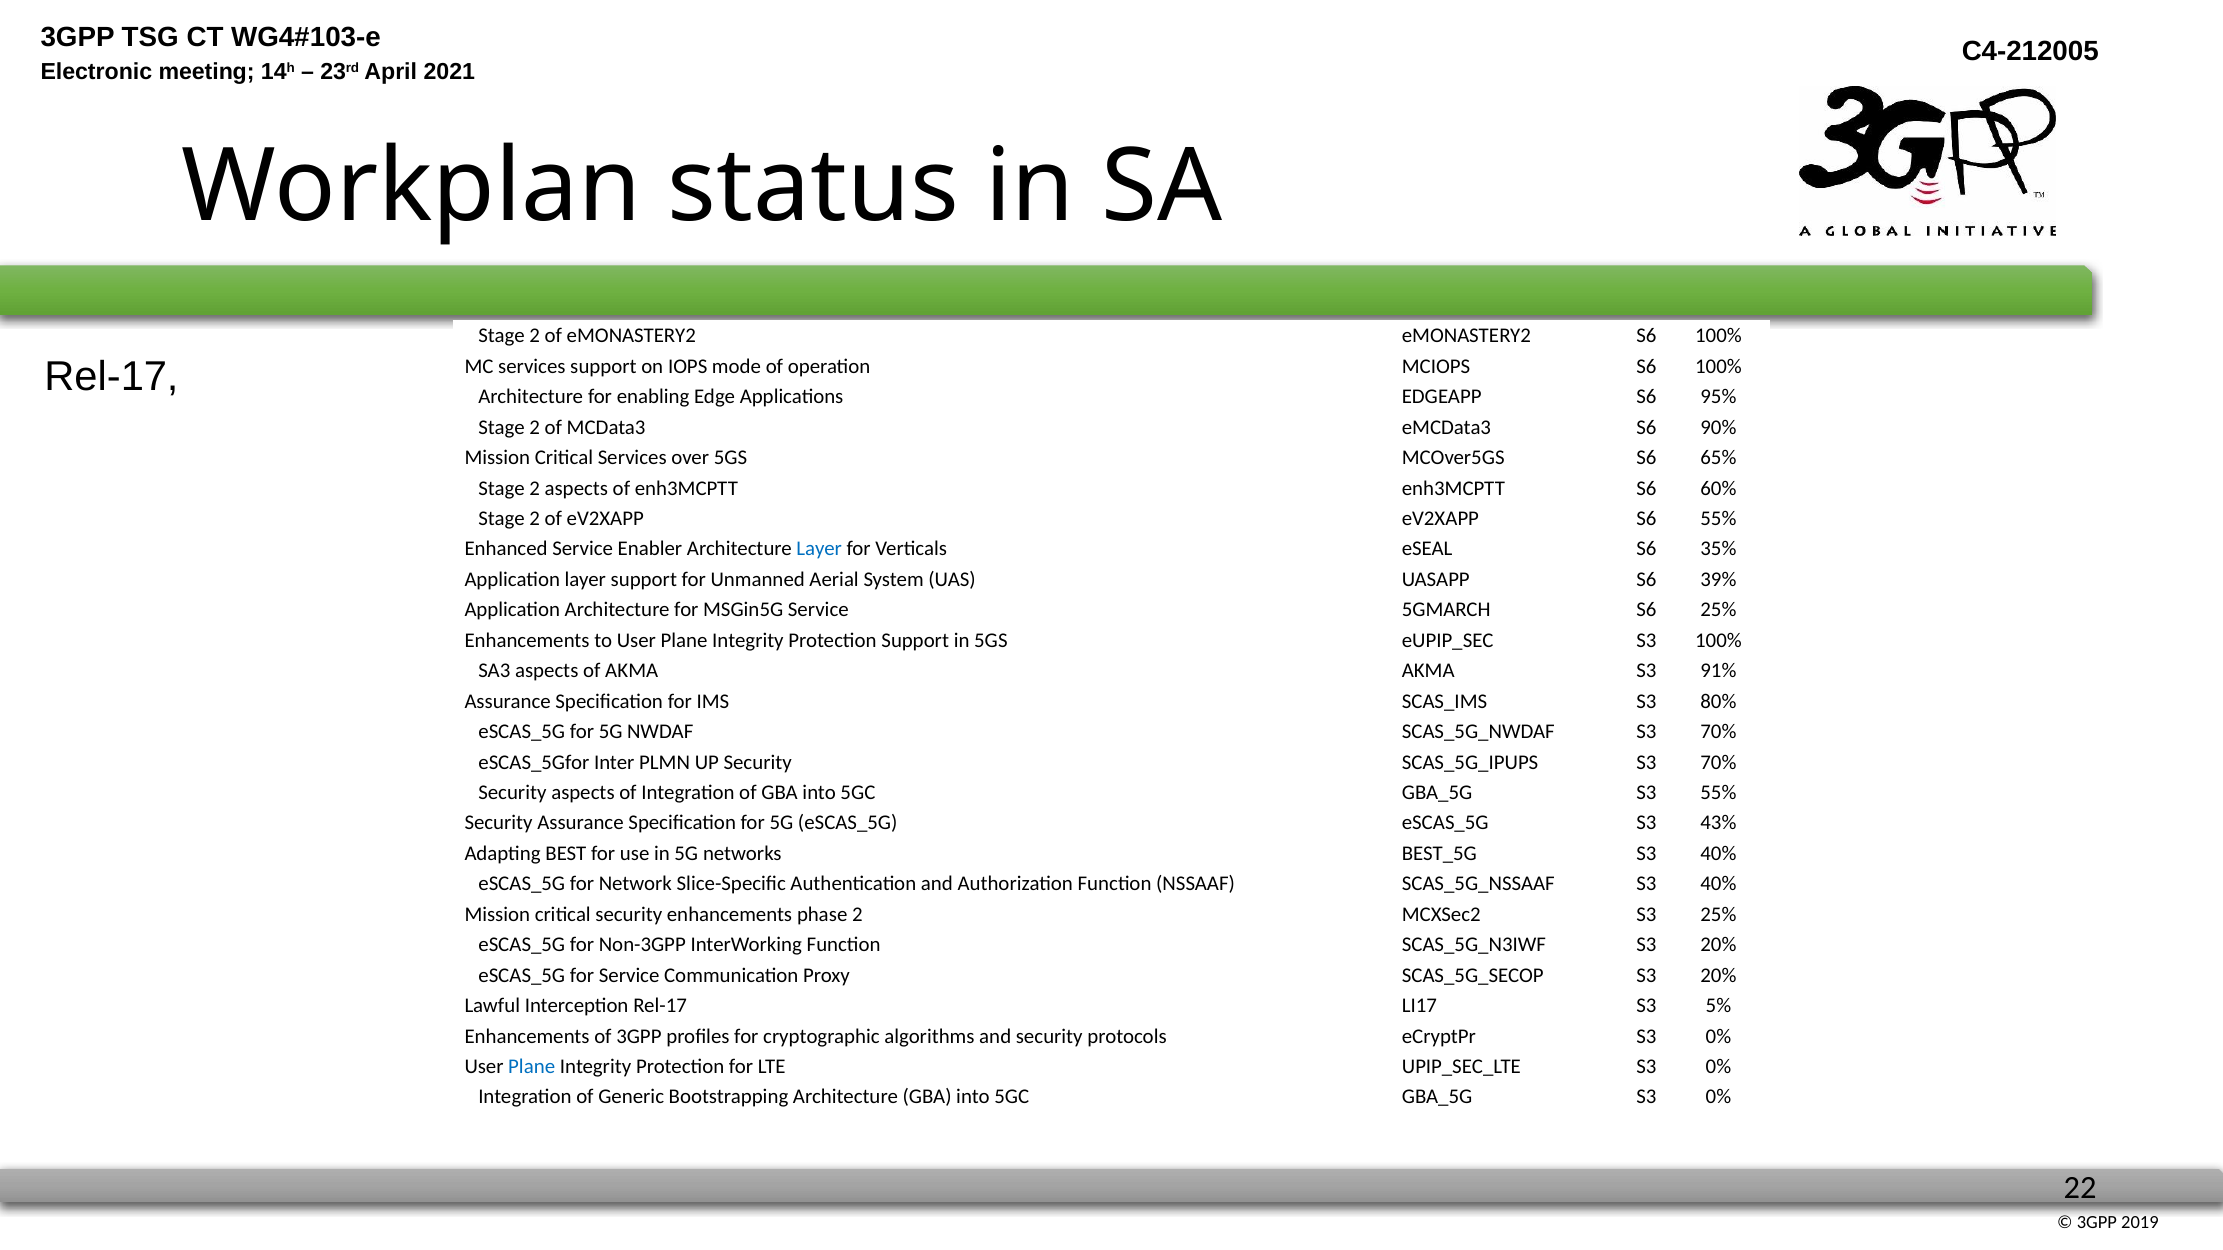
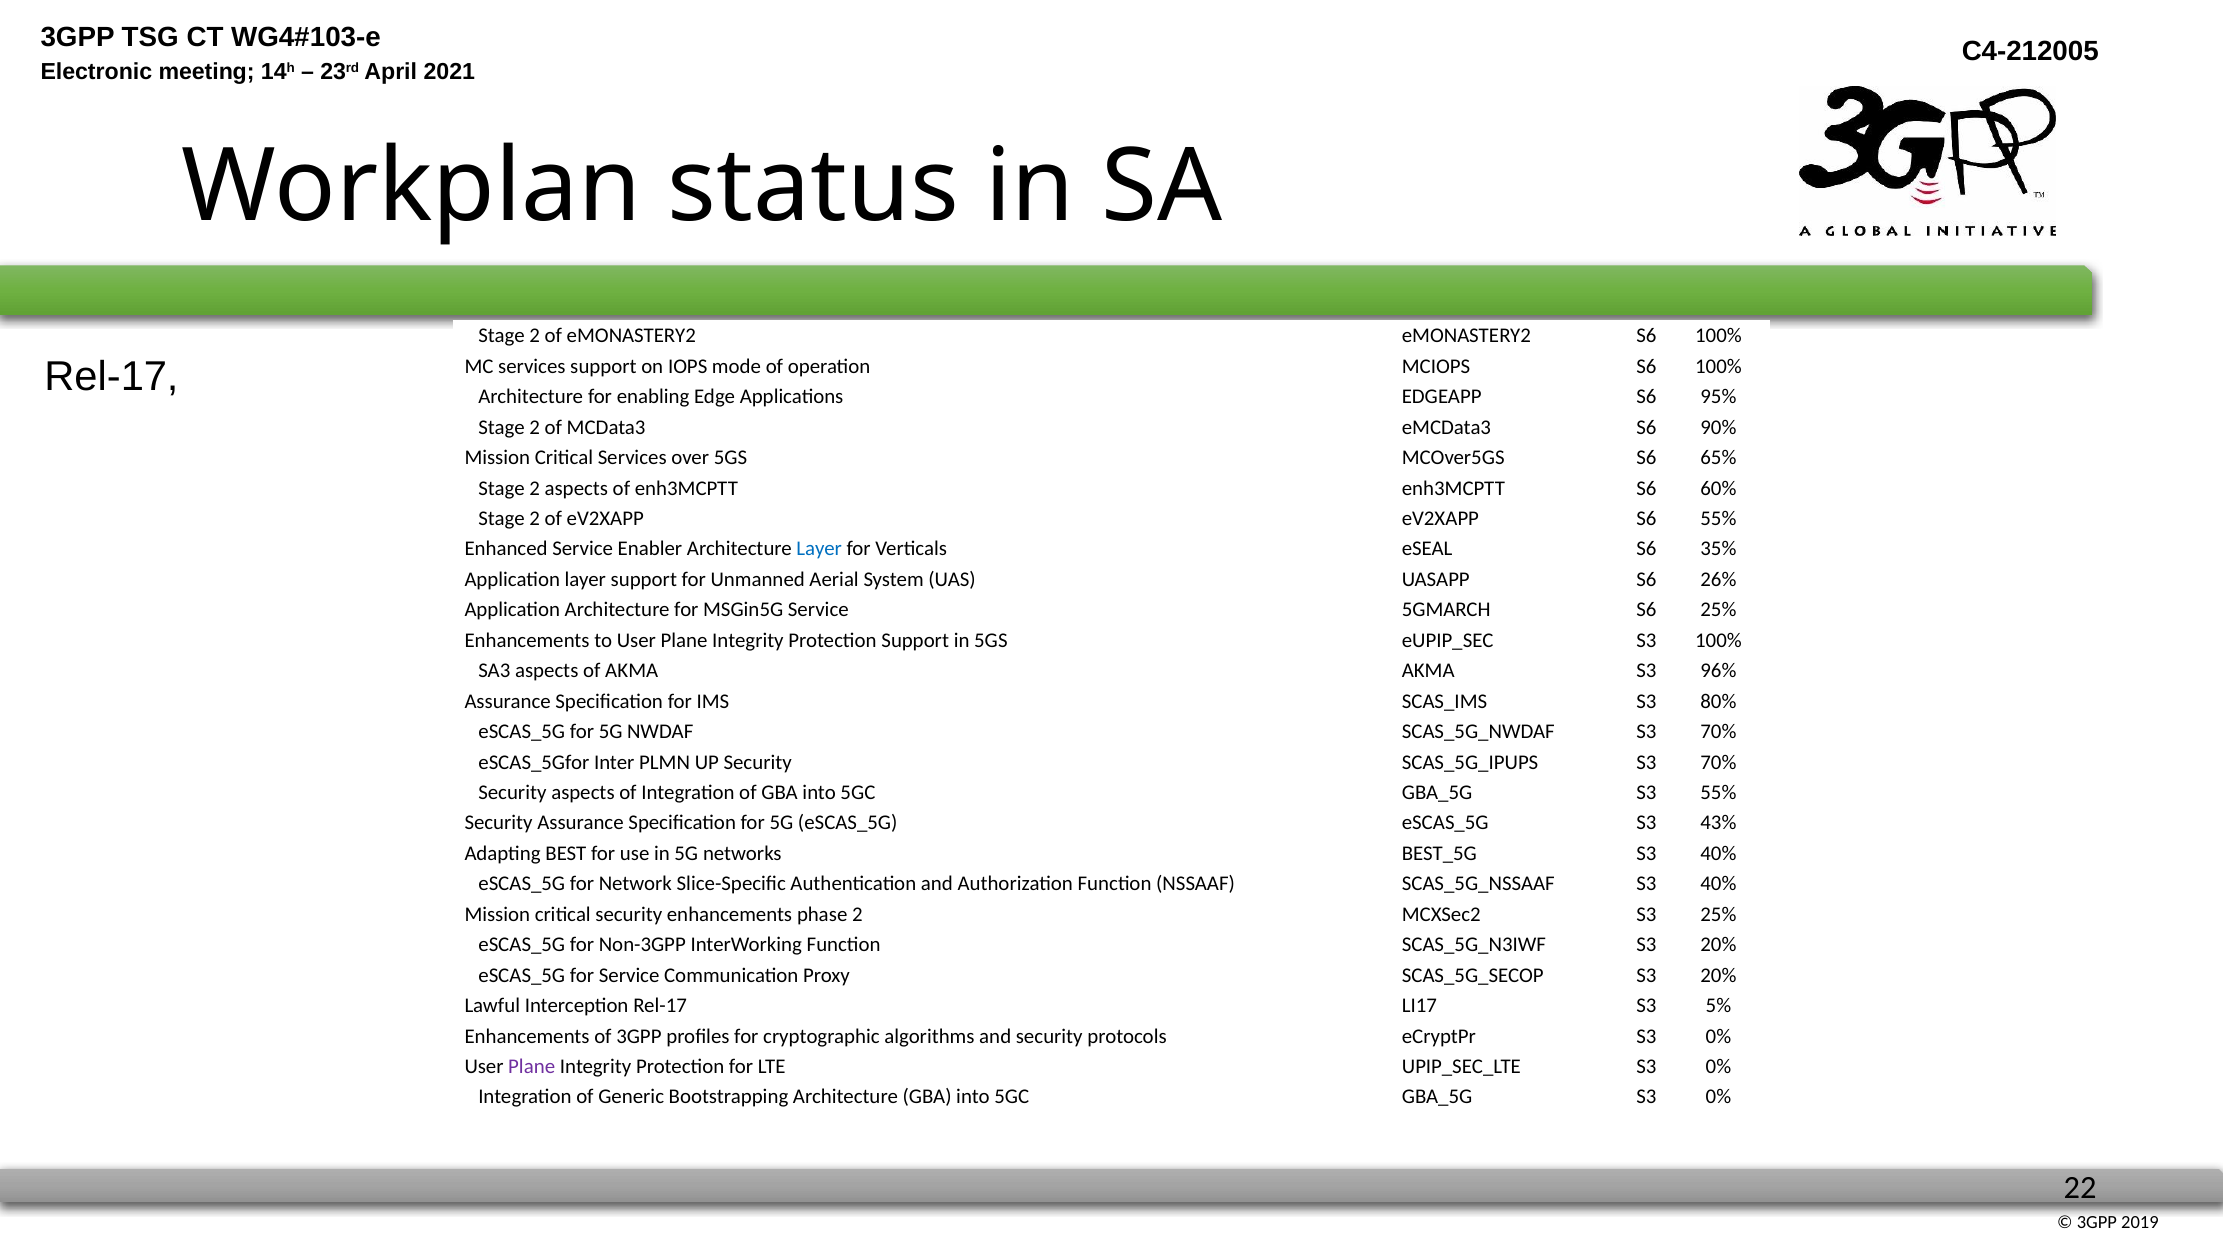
39%: 39% -> 26% (1718, 580)
91%: 91% -> 96% (1718, 671)
Plane colour: blue -> purple (532, 1067)
